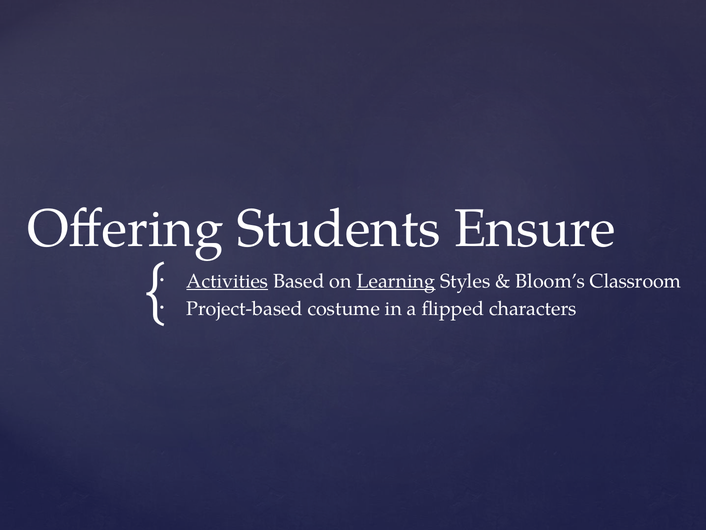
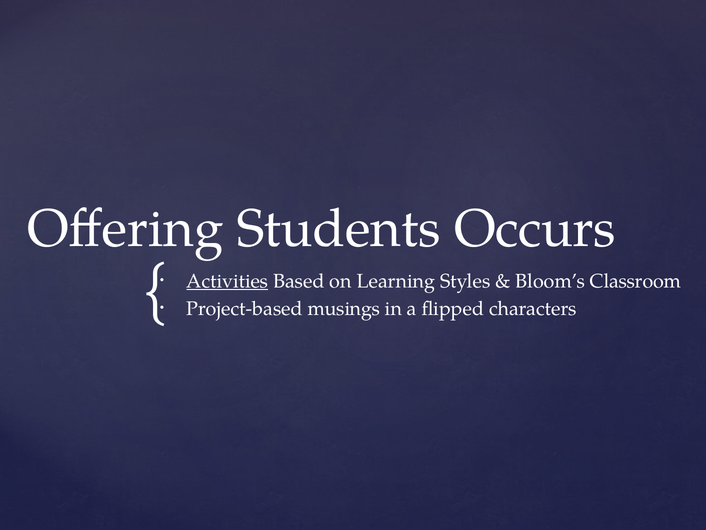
Ensure: Ensure -> Occurs (535, 229)
Learning underline: present -> none (396, 281)
costume: costume -> musings (344, 309)
